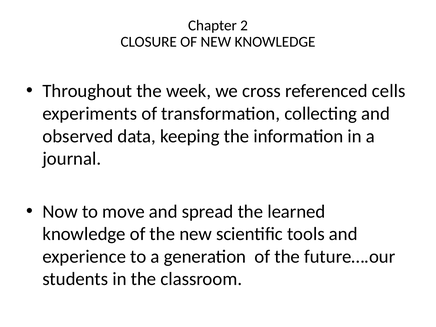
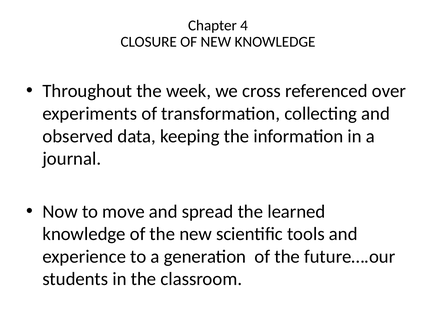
2: 2 -> 4 (244, 25)
cells: cells -> over (389, 91)
